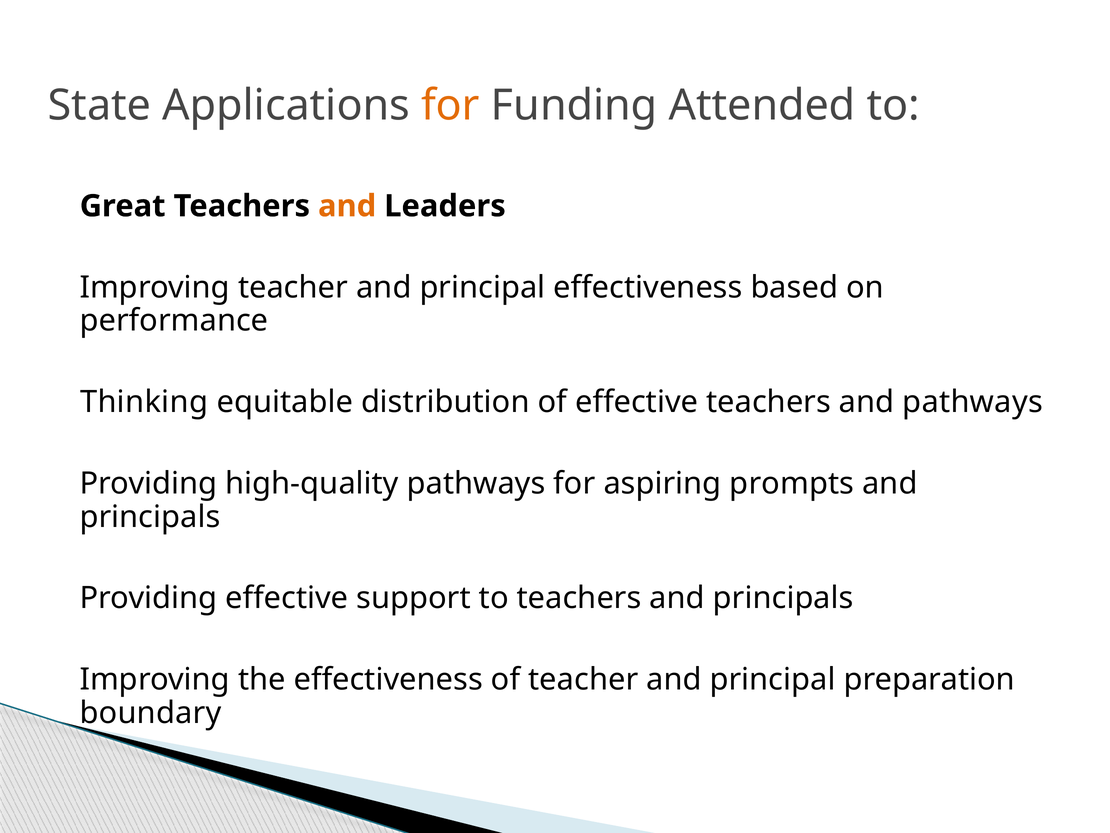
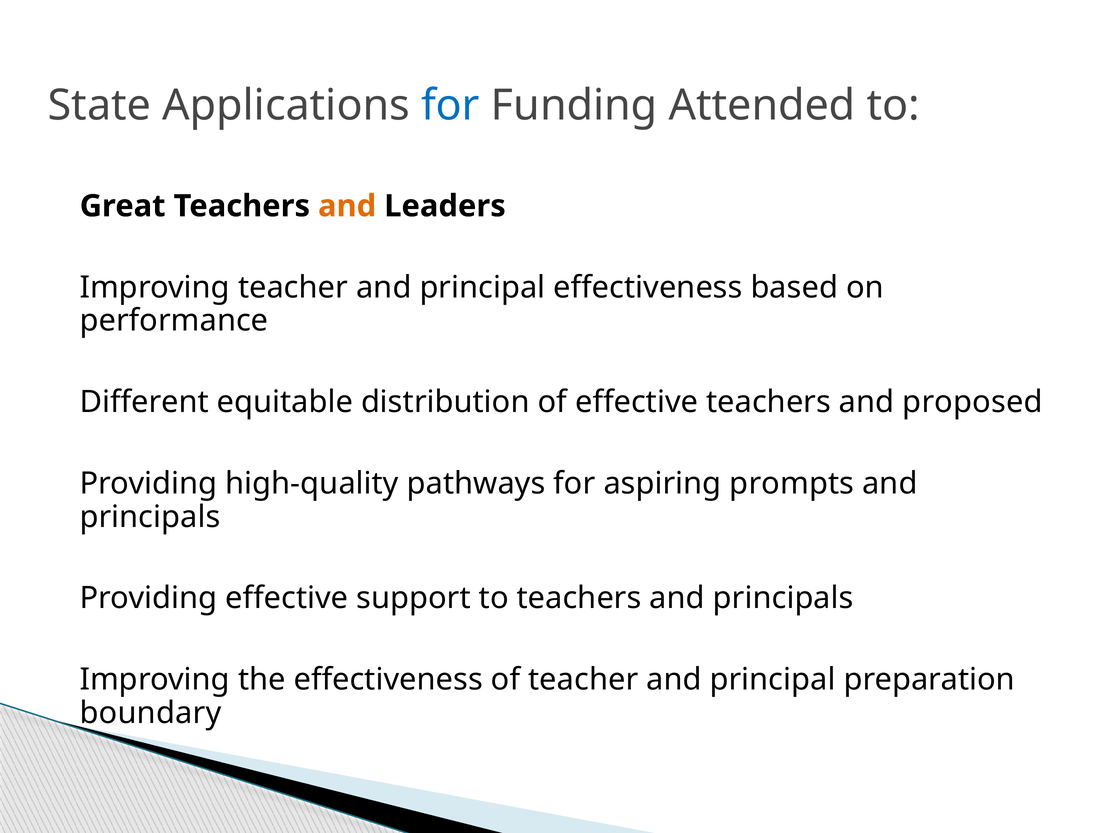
for colour: orange -> blue (450, 106)
Thinking: Thinking -> Different (144, 402)
and pathways: pathways -> proposed (973, 402)
